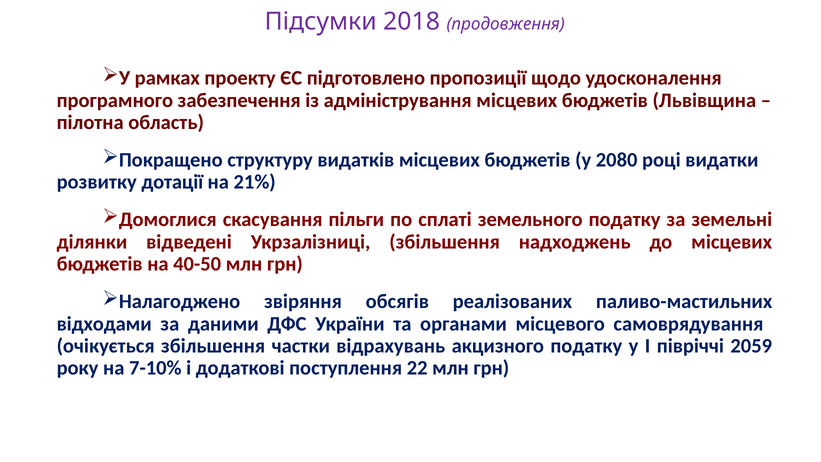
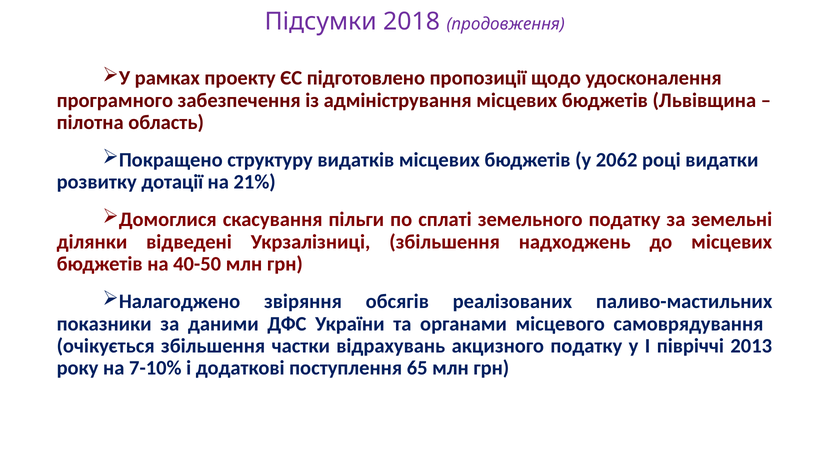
2080: 2080 -> 2062 (617, 160)
відходами: відходами -> показники (104, 324)
2059: 2059 -> 2013 (751, 346)
22: 22 -> 65 (417, 368)
